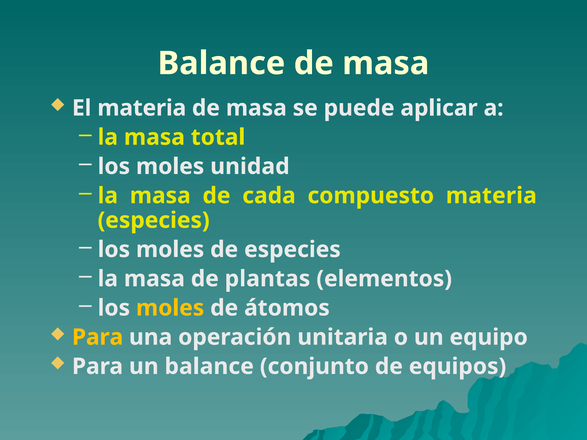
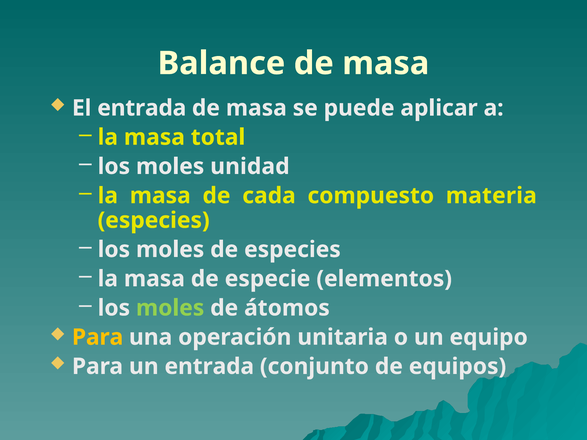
El materia: materia -> entrada (142, 108)
plantas: plantas -> especie (268, 279)
moles colour: yellow -> light green (170, 308)
un balance: balance -> entrada (209, 367)
